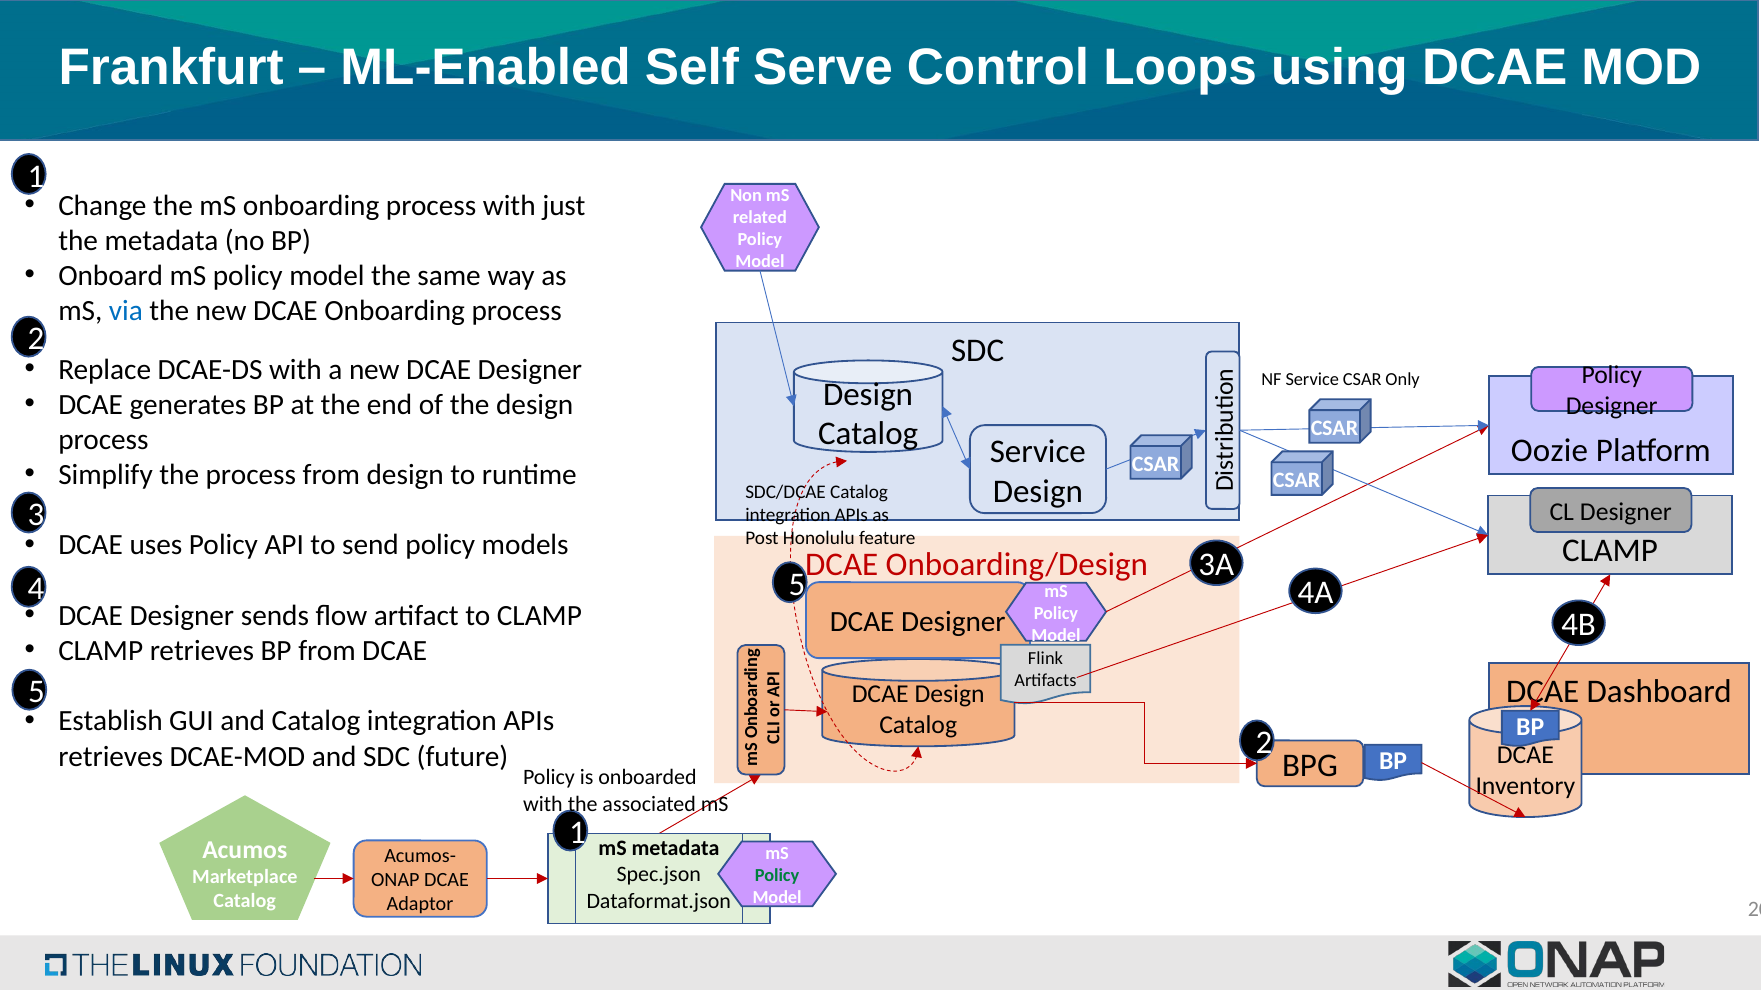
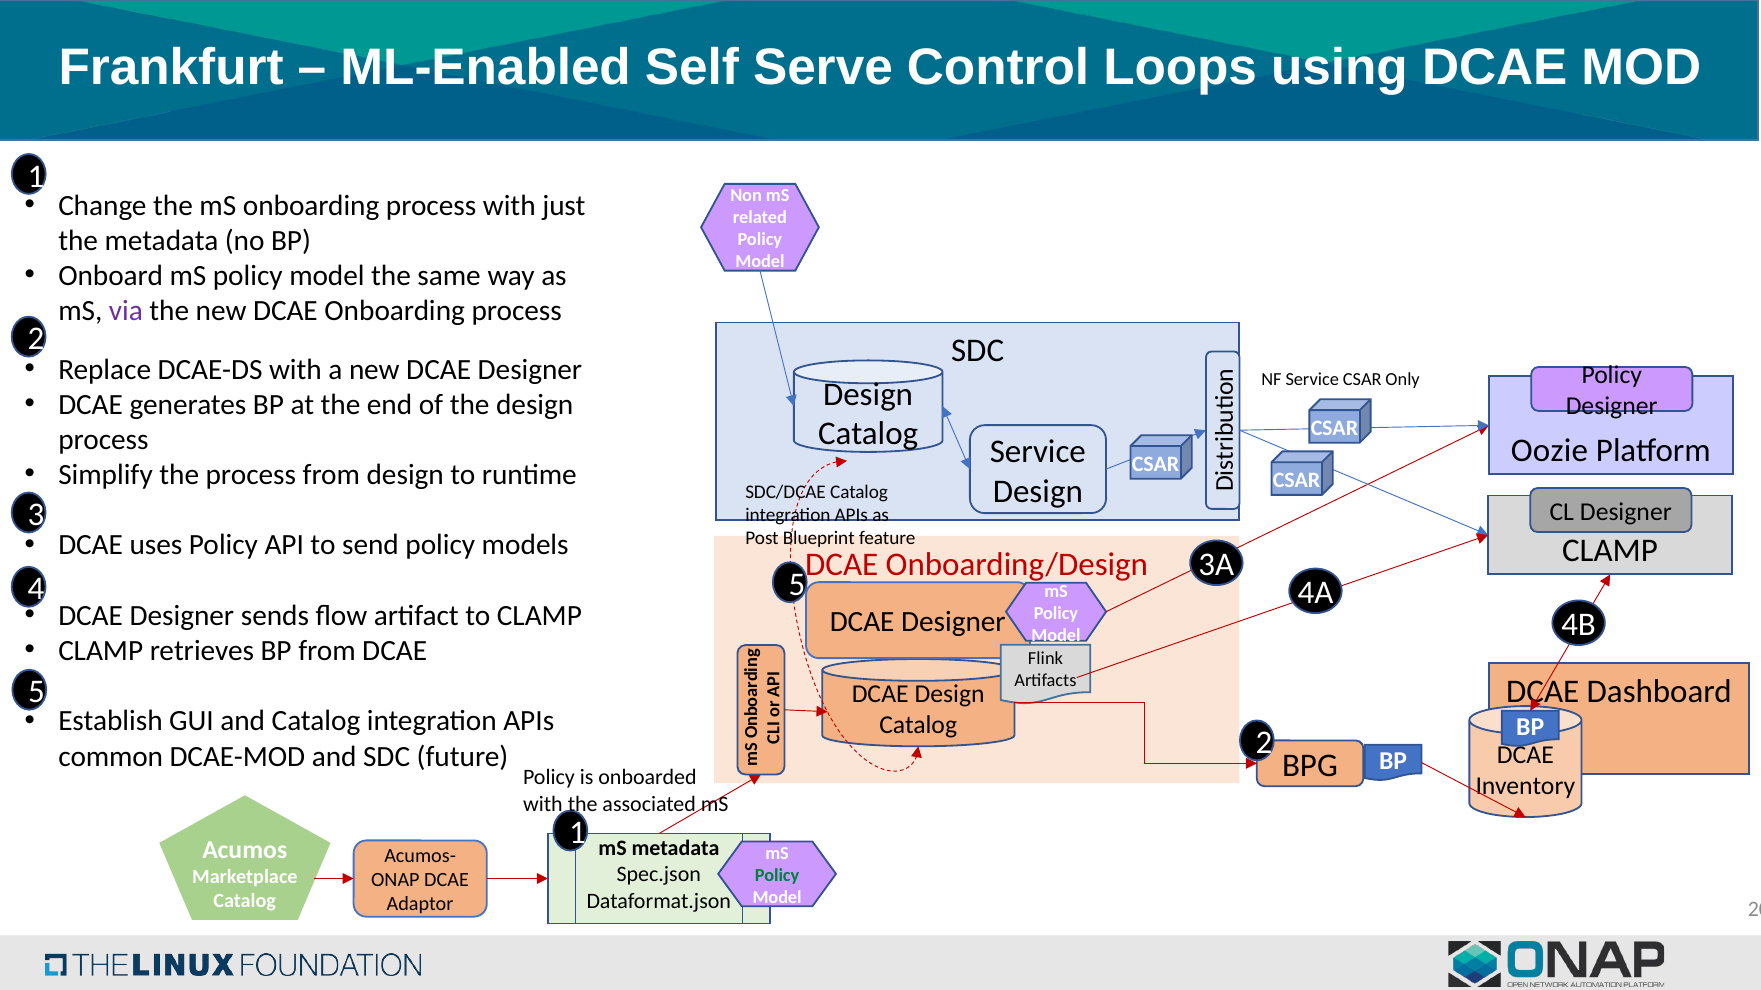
via colour: blue -> purple (126, 311)
Honolulu: Honolulu -> Blueprint (819, 539)
retrieves: retrieves -> common (111, 757)
